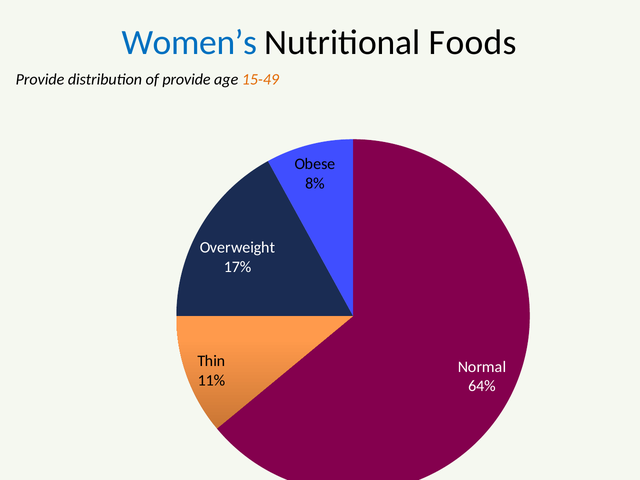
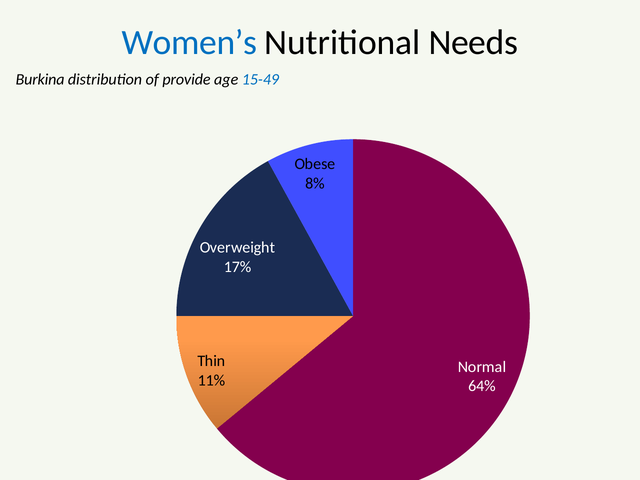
Foods: Foods -> Needs (473, 42)
Provide: Provide -> Burkina (40, 80)
15-49 colour: orange -> blue (260, 80)
